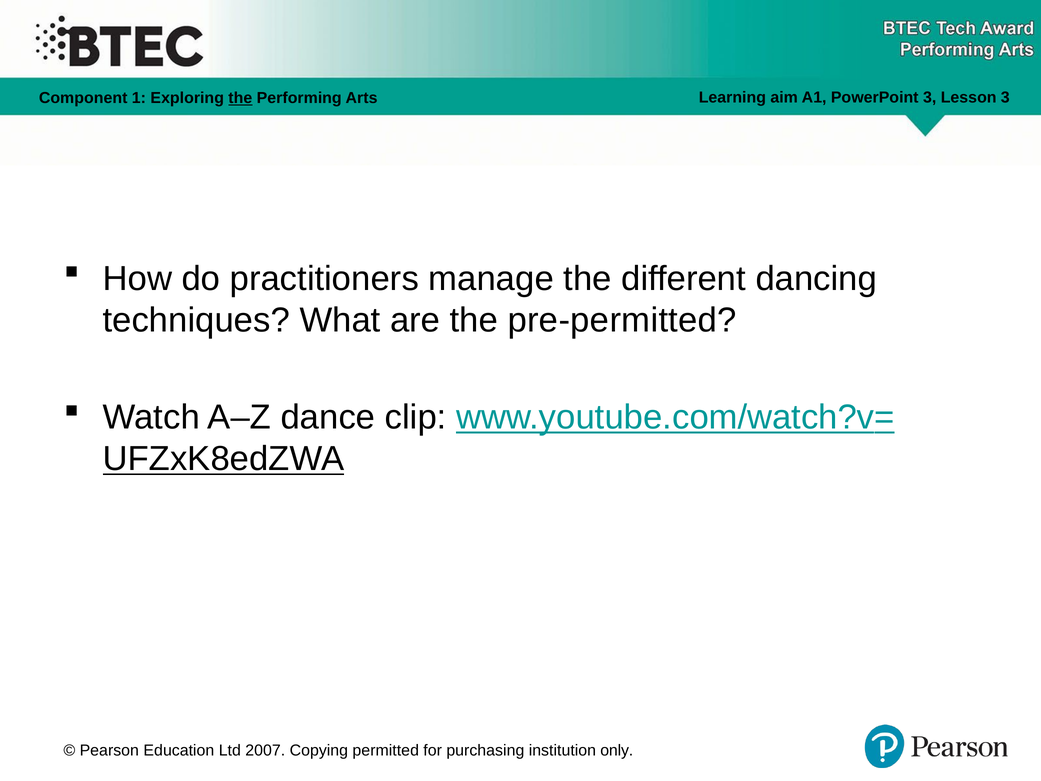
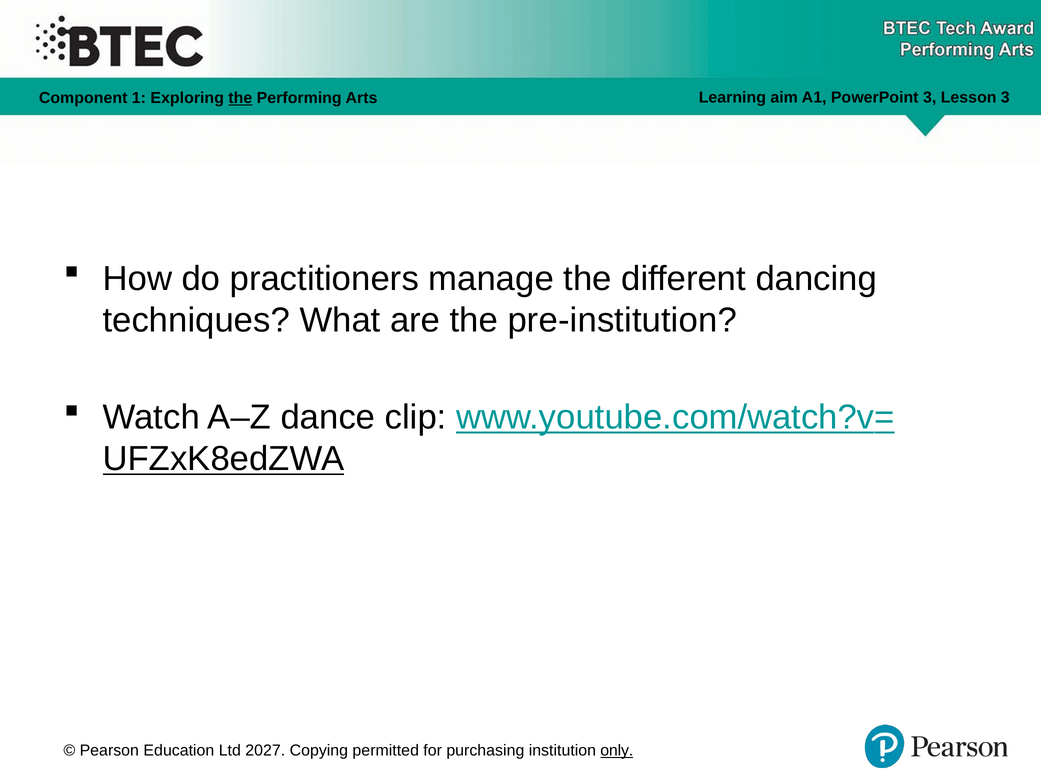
pre-permitted: pre-permitted -> pre-institution (622, 320)
2007: 2007 -> 2027 (265, 750)
only underline: none -> present (617, 750)
